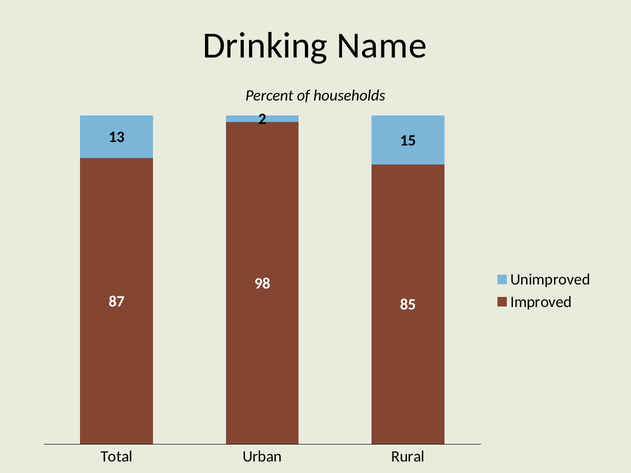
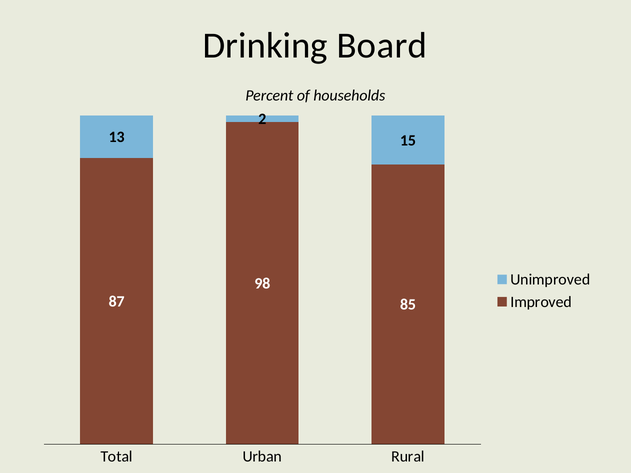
Name: Name -> Board (382, 45)
